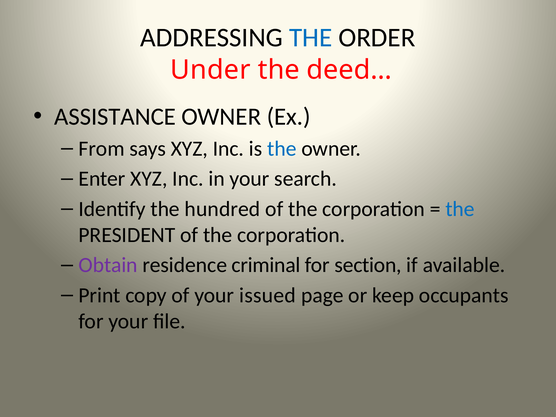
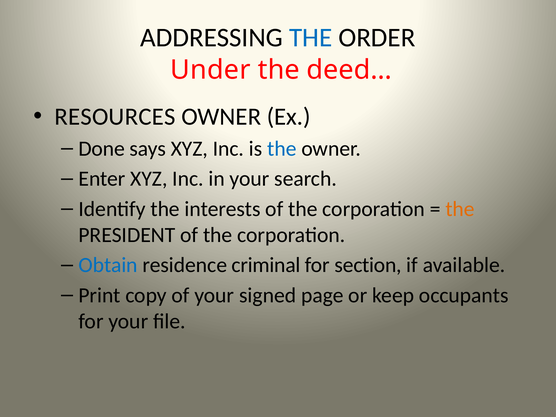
ASSISTANCE: ASSISTANCE -> RESOURCES (115, 117)
From: From -> Done (102, 149)
hundred: hundred -> interests (223, 209)
the colour: blue -> orange (460, 209)
Obtain colour: purple -> blue (108, 265)
issued: issued -> signed (268, 295)
